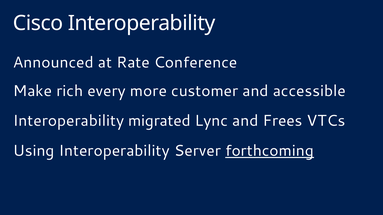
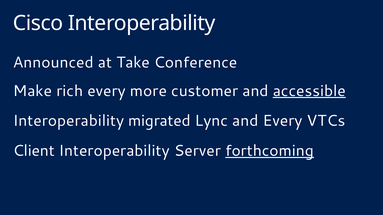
Rate: Rate -> Take (133, 63)
accessible underline: none -> present (309, 91)
and Frees: Frees -> Every (283, 121)
Using: Using -> Client (34, 151)
